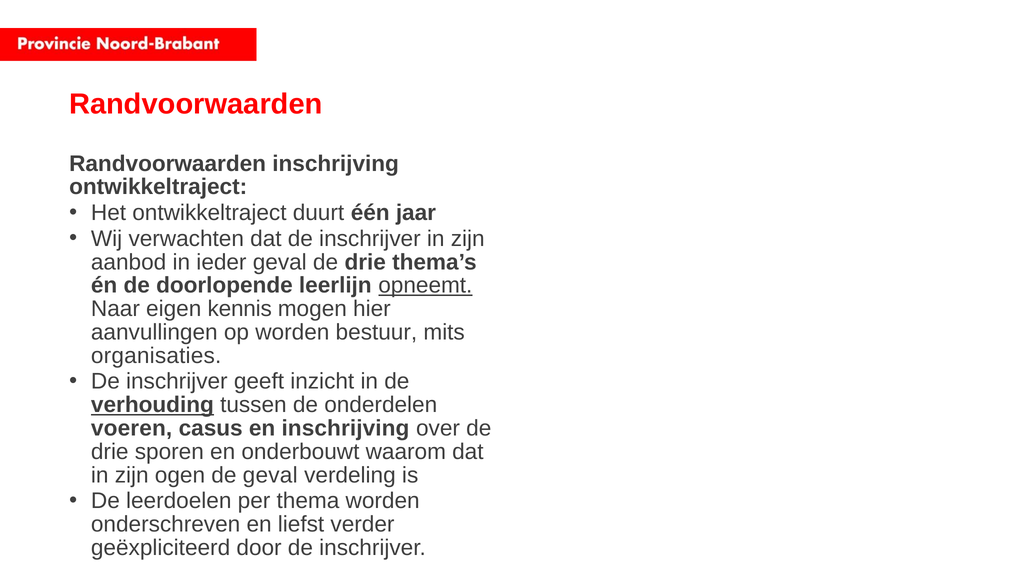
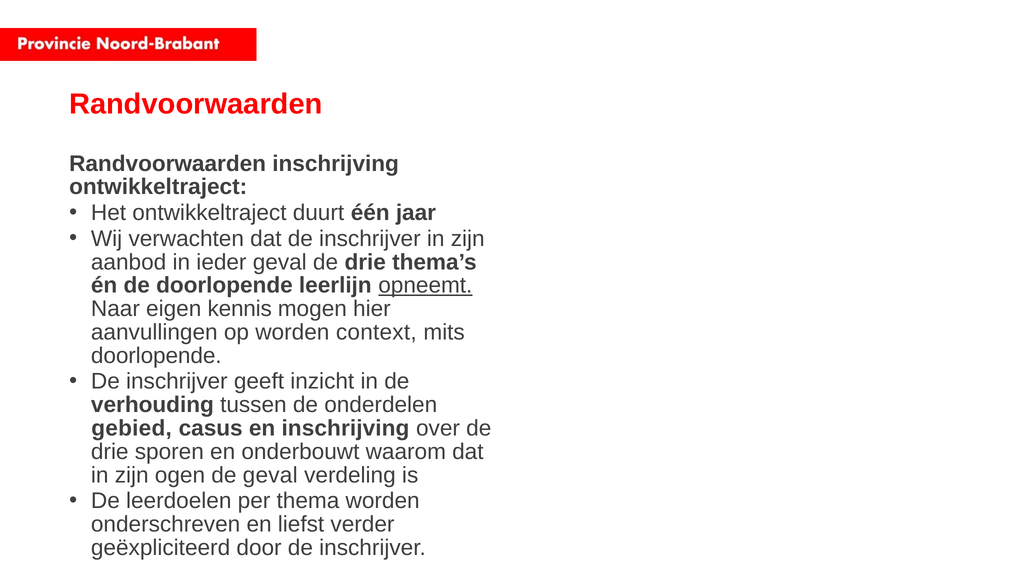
bestuur: bestuur -> context (376, 333)
organisaties: organisaties -> doorlopende (156, 356)
verhouding underline: present -> none (152, 405)
voeren: voeren -> gebied (132, 429)
